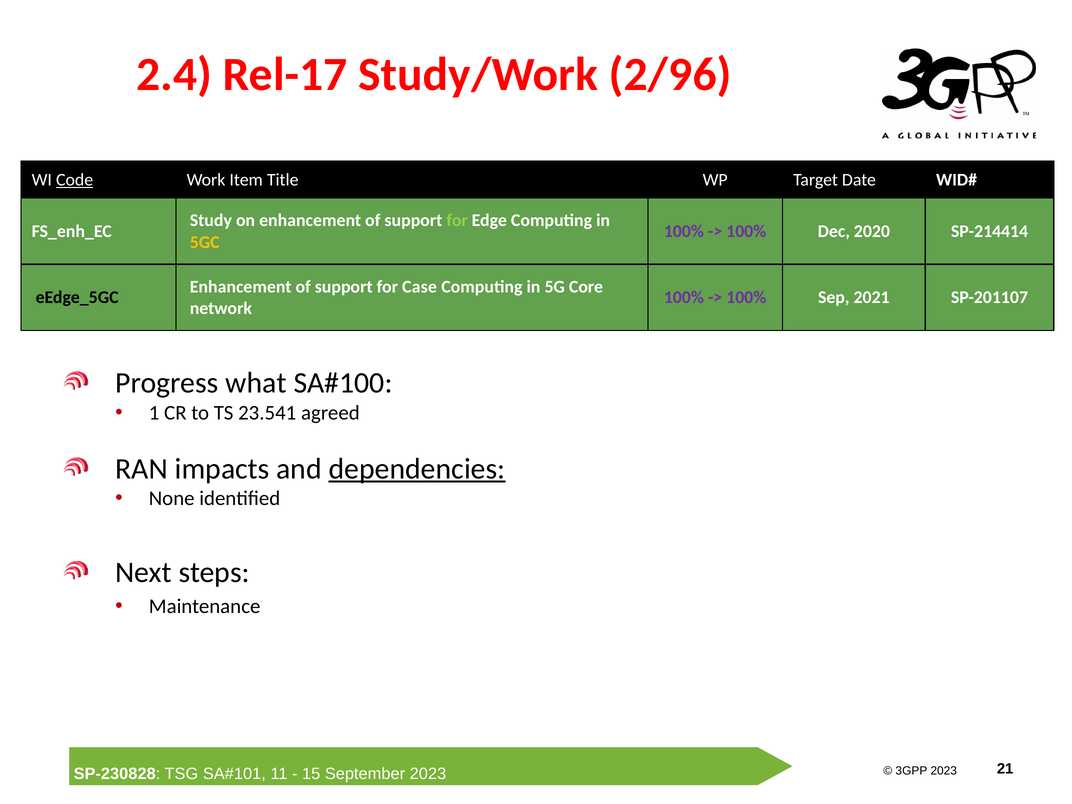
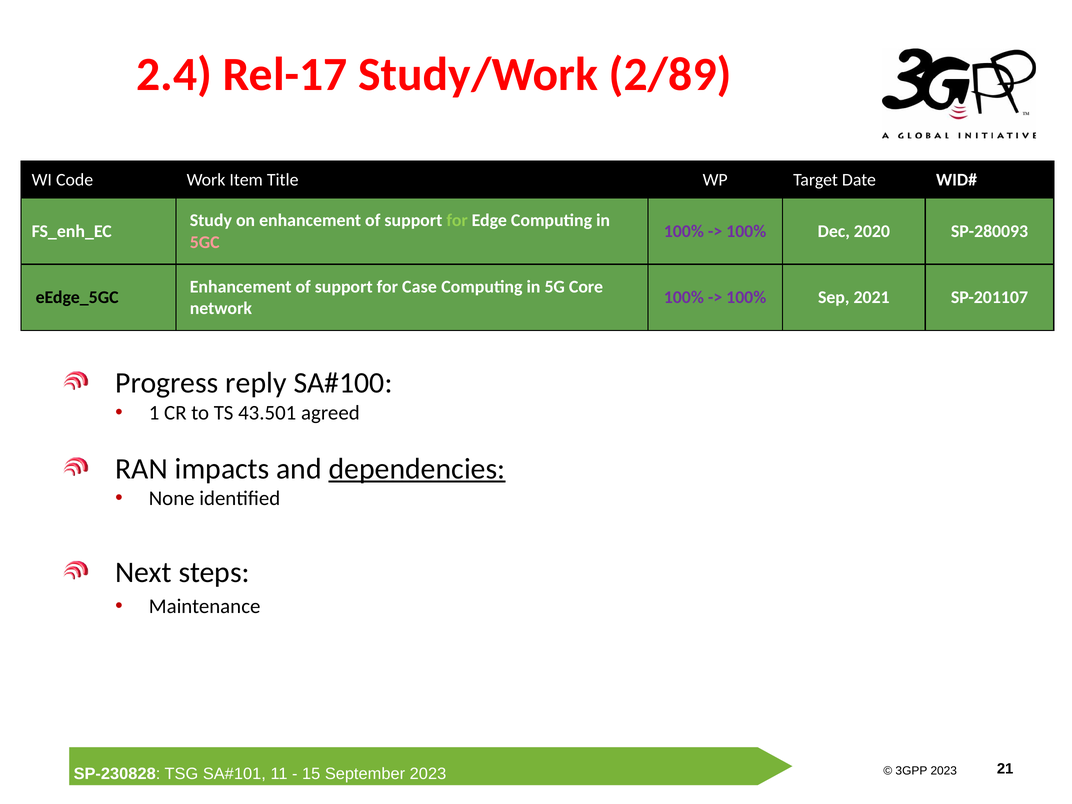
2/96: 2/96 -> 2/89 (670, 75)
Code underline: present -> none (75, 180)
SP-214414: SP-214414 -> SP-280093 (990, 231)
5GC colour: yellow -> pink (205, 242)
what: what -> reply (256, 383)
23.541: 23.541 -> 43.501 (267, 413)
